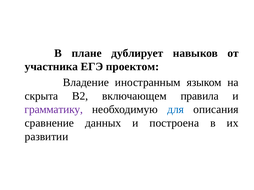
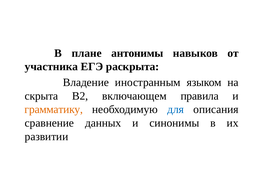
дублирует: дублирует -> антонимы (137, 53)
проектом: проектом -> раскрыта (133, 67)
грамматику colour: purple -> orange (54, 110)
построена: построена -> синонимы (174, 123)
